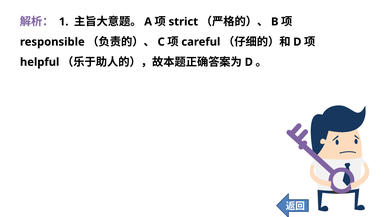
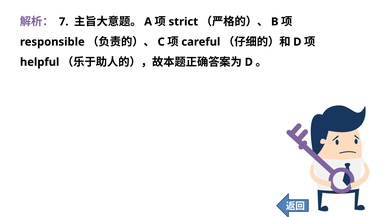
1: 1 -> 7 (64, 22)
